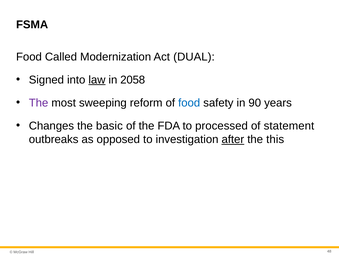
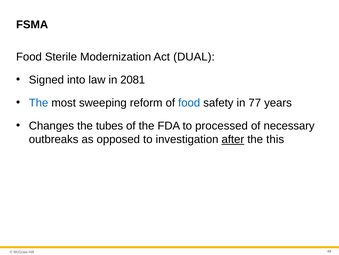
Called: Called -> Sterile (61, 57)
law underline: present -> none (97, 80)
2058: 2058 -> 2081 (133, 80)
The colour: purple -> blue (39, 103)
90: 90 -> 77 (255, 103)
basic: basic -> tubes (110, 126)
statement: statement -> necessary (289, 126)
